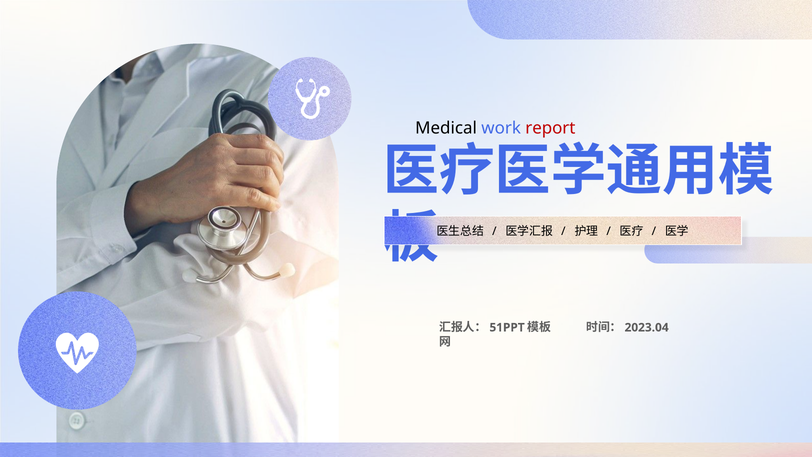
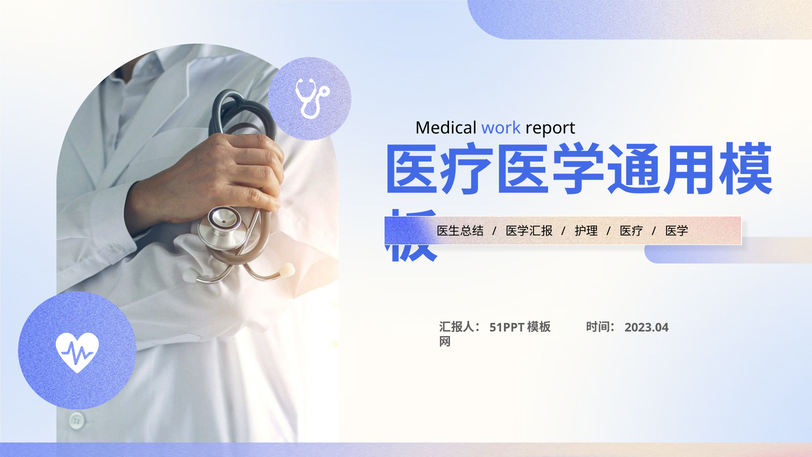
report colour: red -> black (550, 128)
